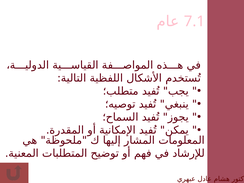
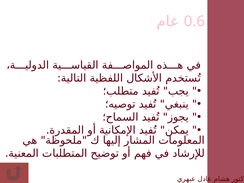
7.1: 7.1 -> 0.6 (194, 21)
